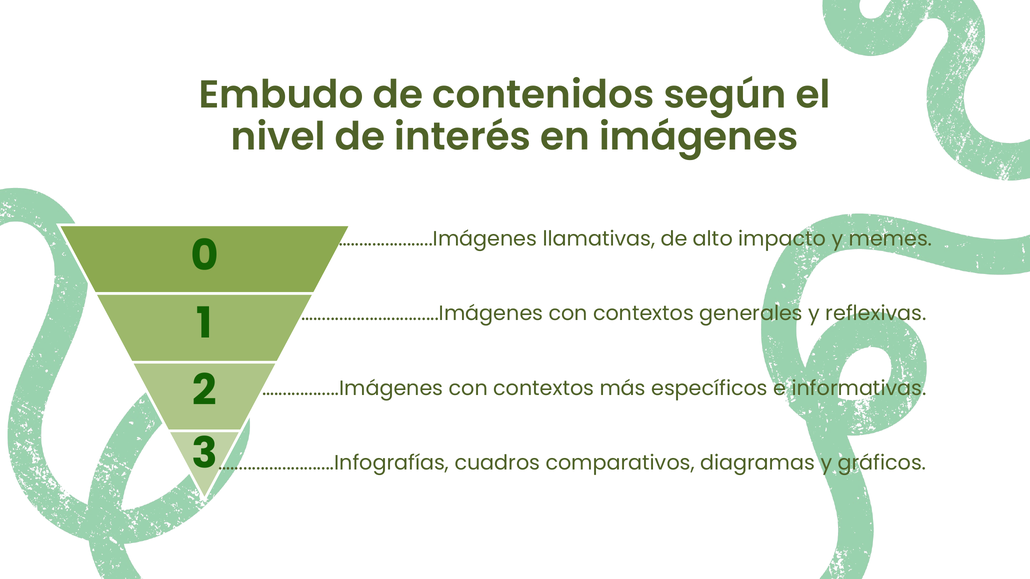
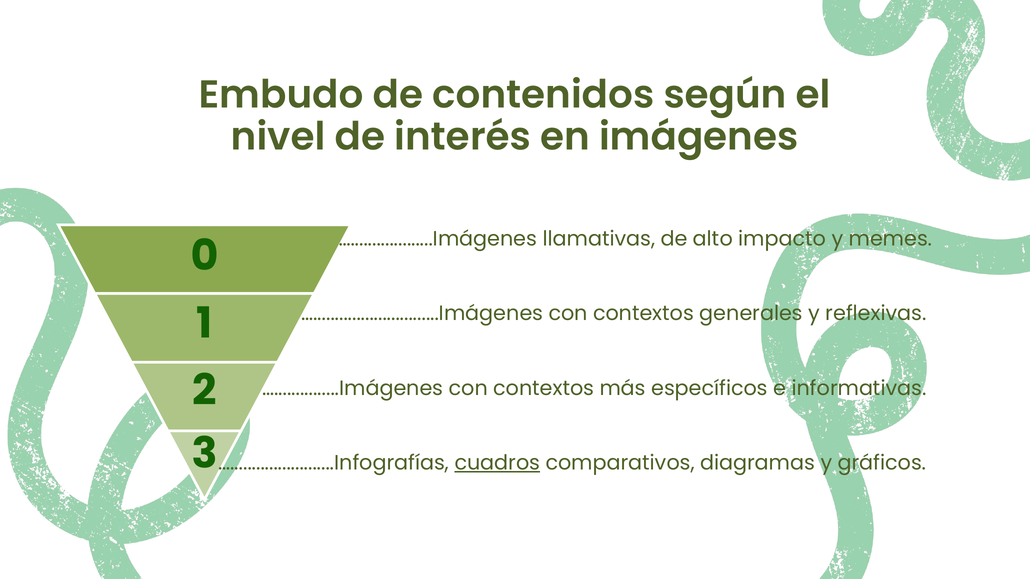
cuadros underline: none -> present (497, 463)
